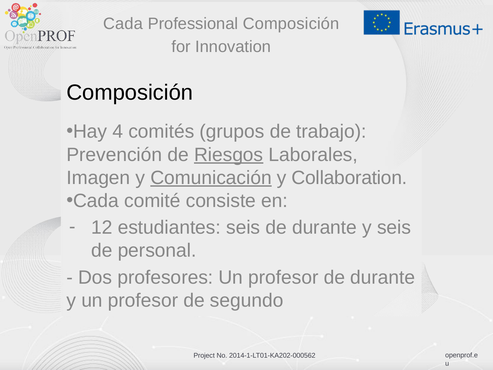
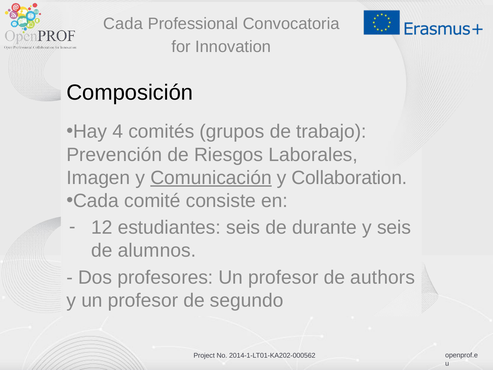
Professional Composición: Composición -> Convocatoria (291, 24)
Riesgos underline: present -> none (229, 155)
personal: personal -> alumnos (157, 250)
profesor de durante: durante -> authors (383, 277)
